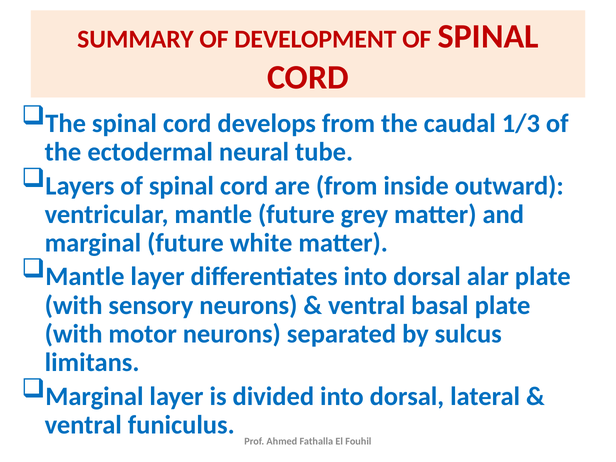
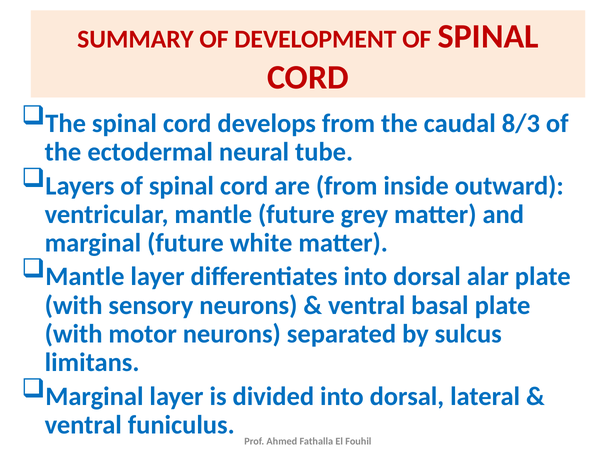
1/3: 1/3 -> 8/3 (521, 124)
